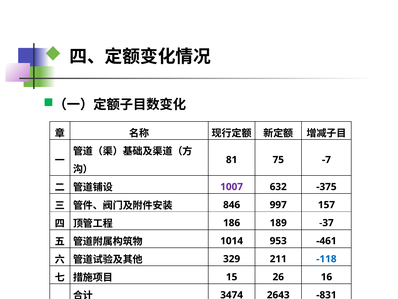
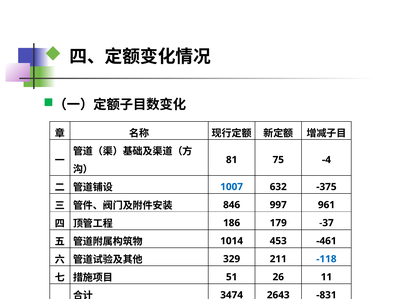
-7: -7 -> -4 (326, 160)
1007 colour: purple -> blue (232, 187)
157: 157 -> 961 (326, 205)
189: 189 -> 179 (278, 223)
953: 953 -> 453 (278, 241)
15: 15 -> 51 (232, 277)
16: 16 -> 11 (326, 277)
